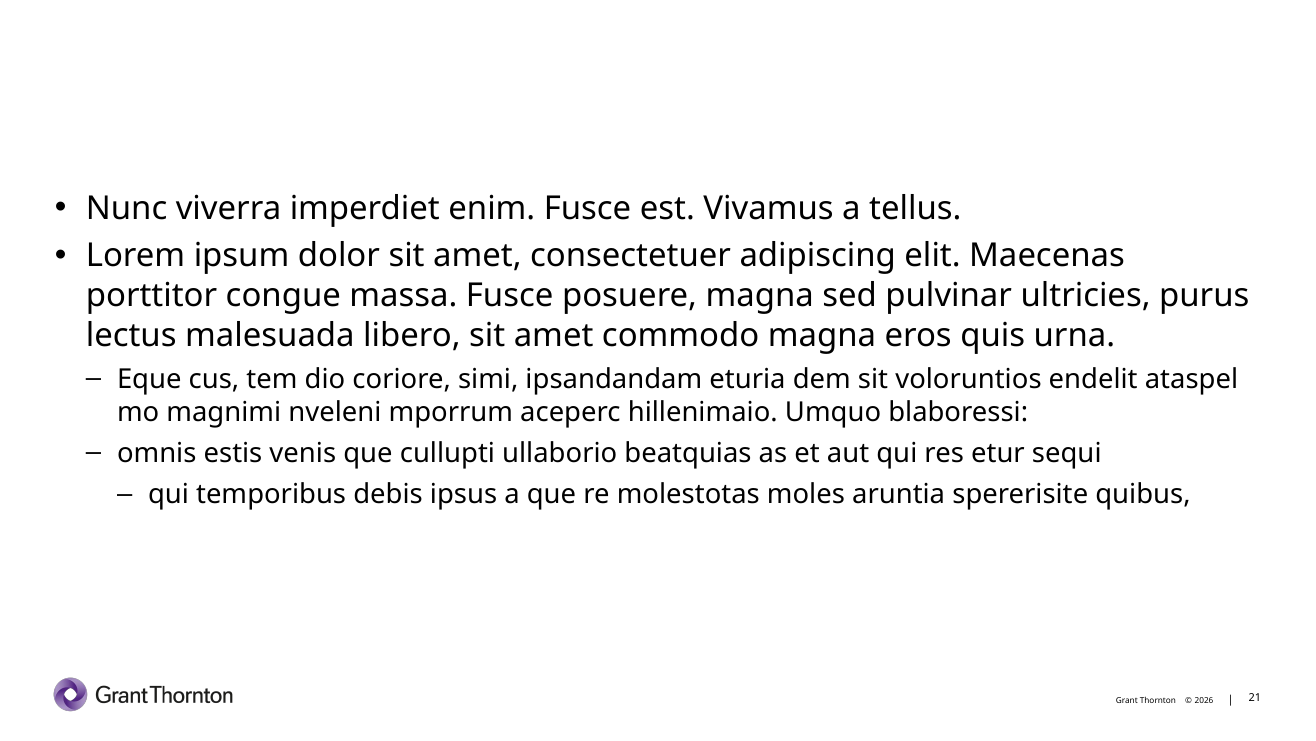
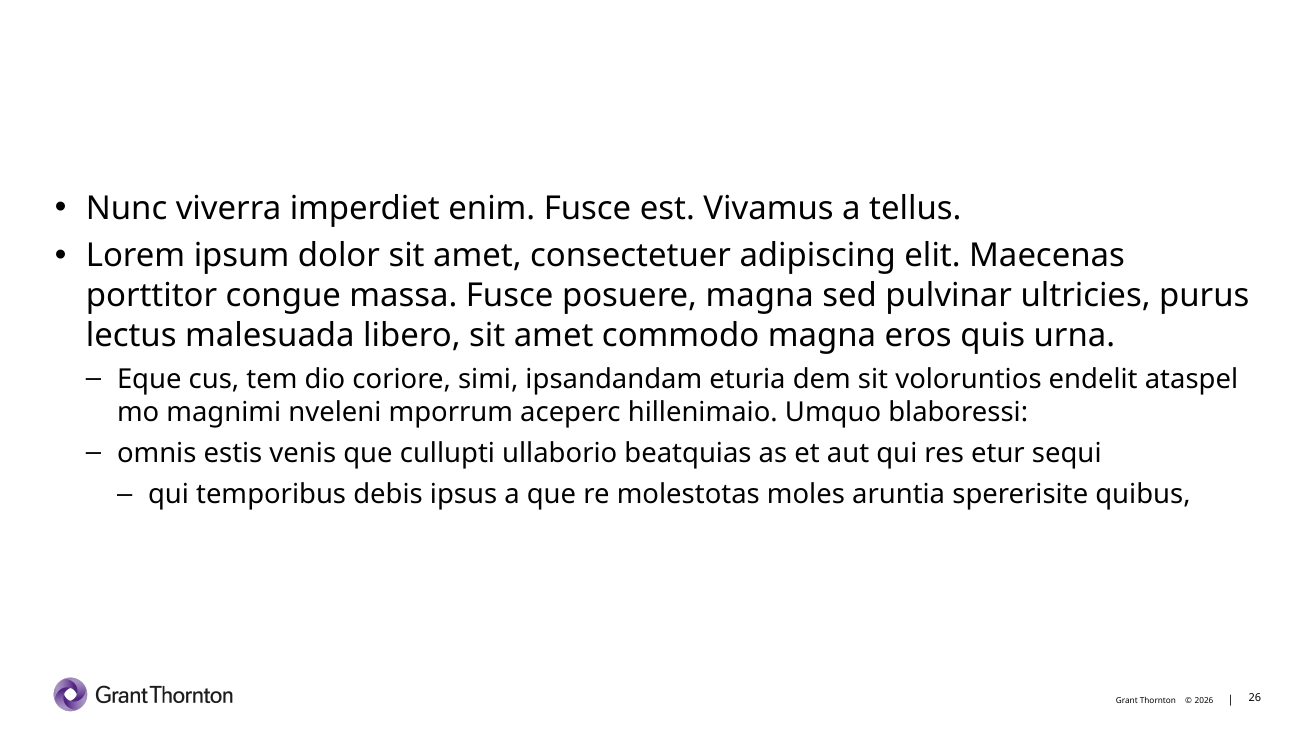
21: 21 -> 26 (1255, 697)
